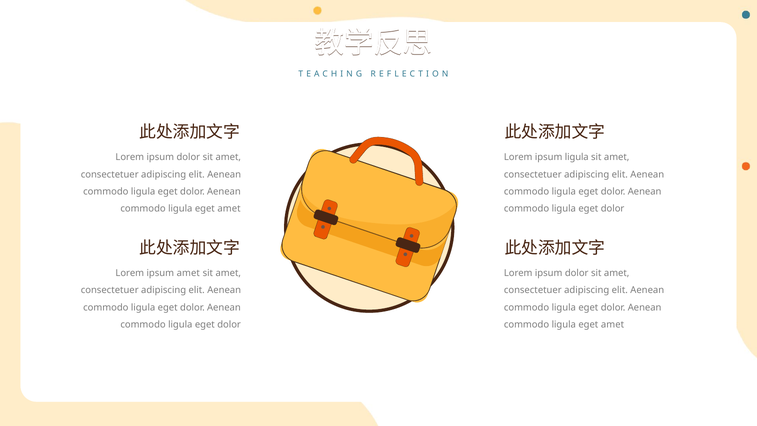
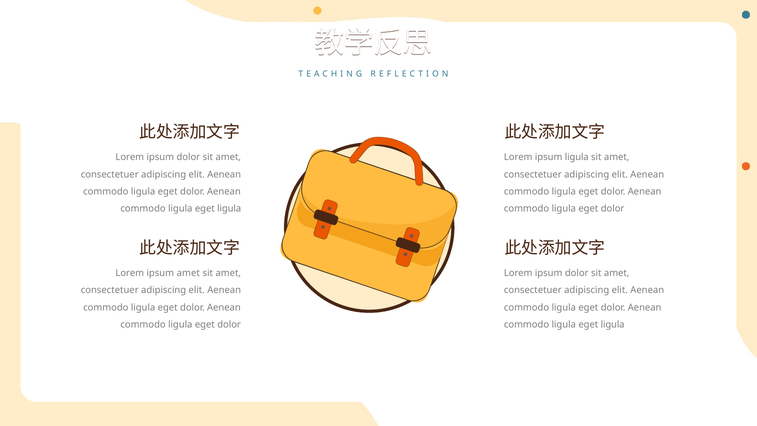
amet: amet -> ligula (229, 209)
amet: amet -> ligula (613, 324)
